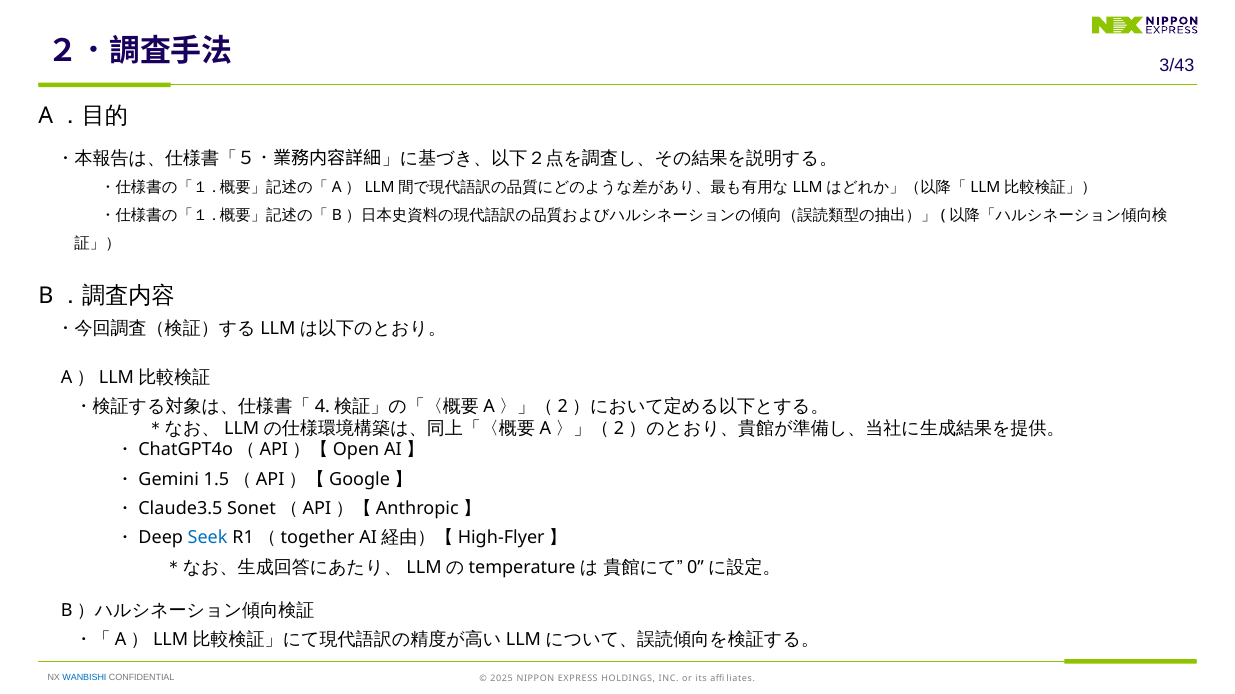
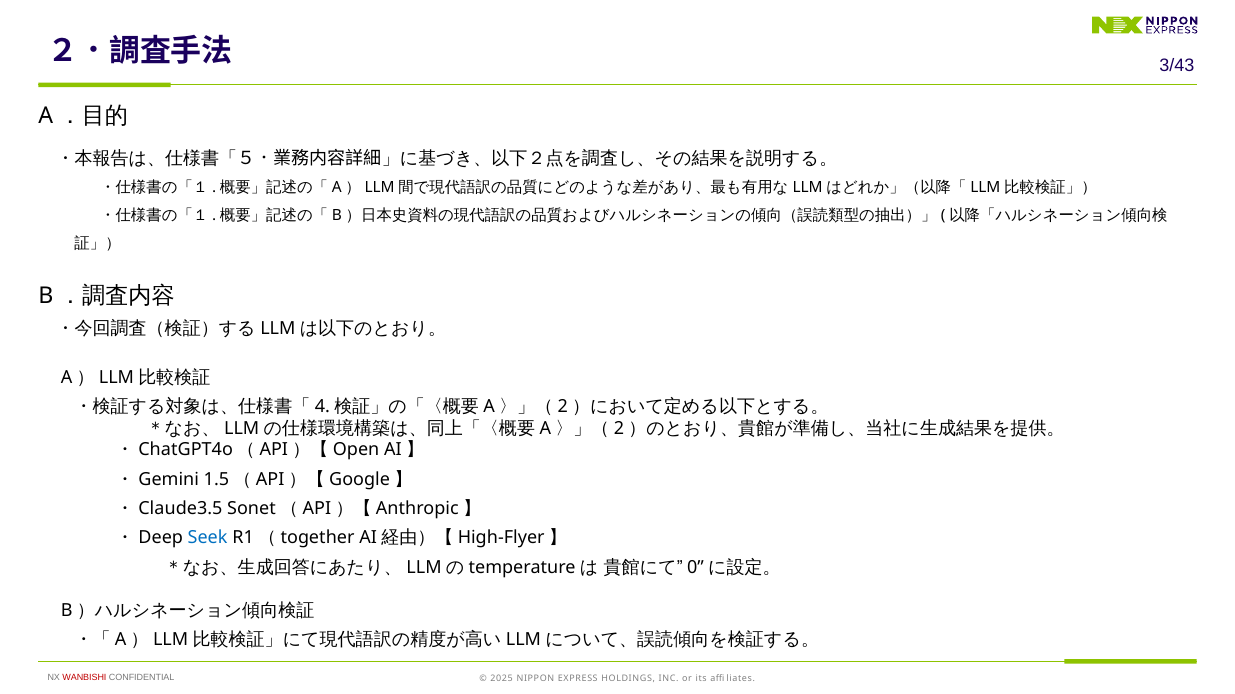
WANBISHI colour: blue -> red (84, 679)
